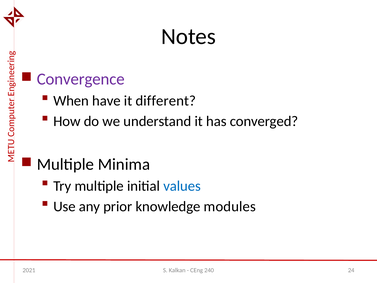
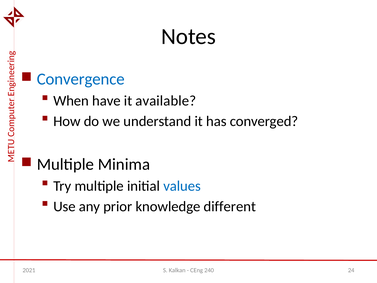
Convergence colour: purple -> blue (81, 79)
different: different -> available (166, 101)
modules: modules -> different (230, 206)
